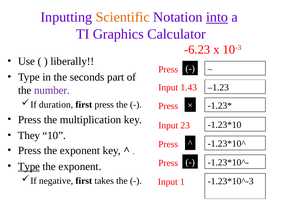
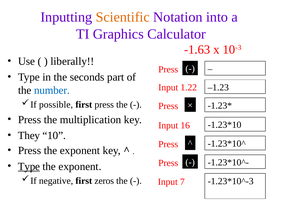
into underline: present -> none (217, 17)
-6.23: -6.23 -> -1.63 (197, 50)
1.43: 1.43 -> 1.22 (189, 88)
number colour: purple -> blue (52, 90)
duration: duration -> possible (56, 105)
23: 23 -> 16 (185, 126)
takes: takes -> zeros (104, 181)
1: 1 -> 7 (182, 182)
